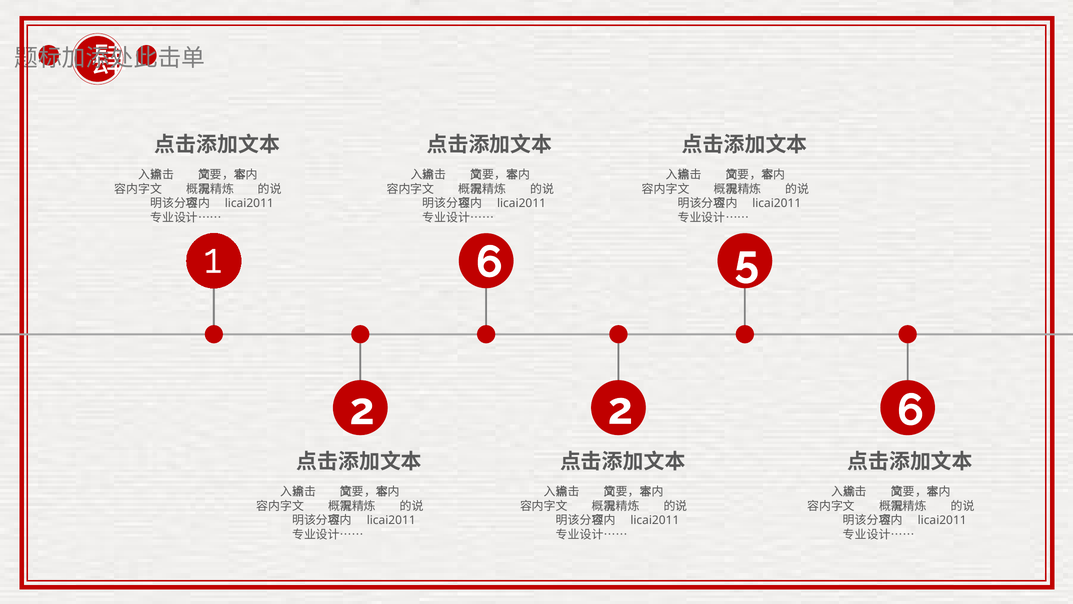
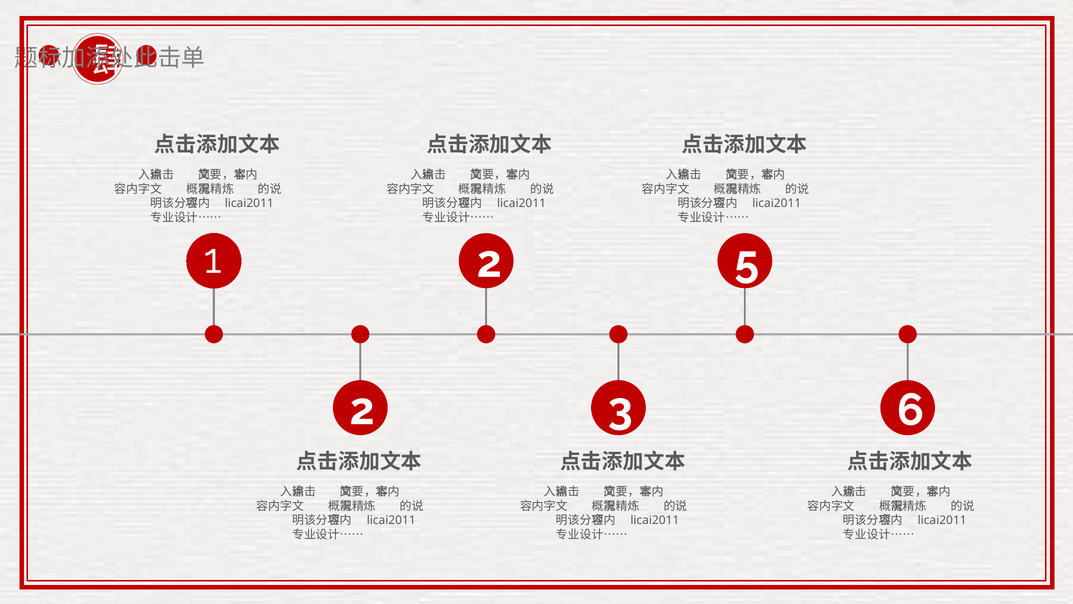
1 6: 6 -> 2 (489, 262)
2 2: 2 -> 3 (620, 409)
